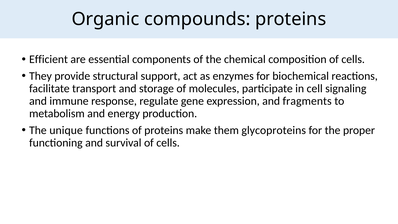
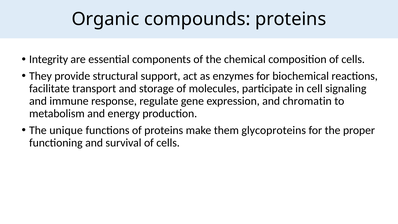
Efficient: Efficient -> Integrity (49, 59)
fragments: fragments -> chromatin (307, 101)
